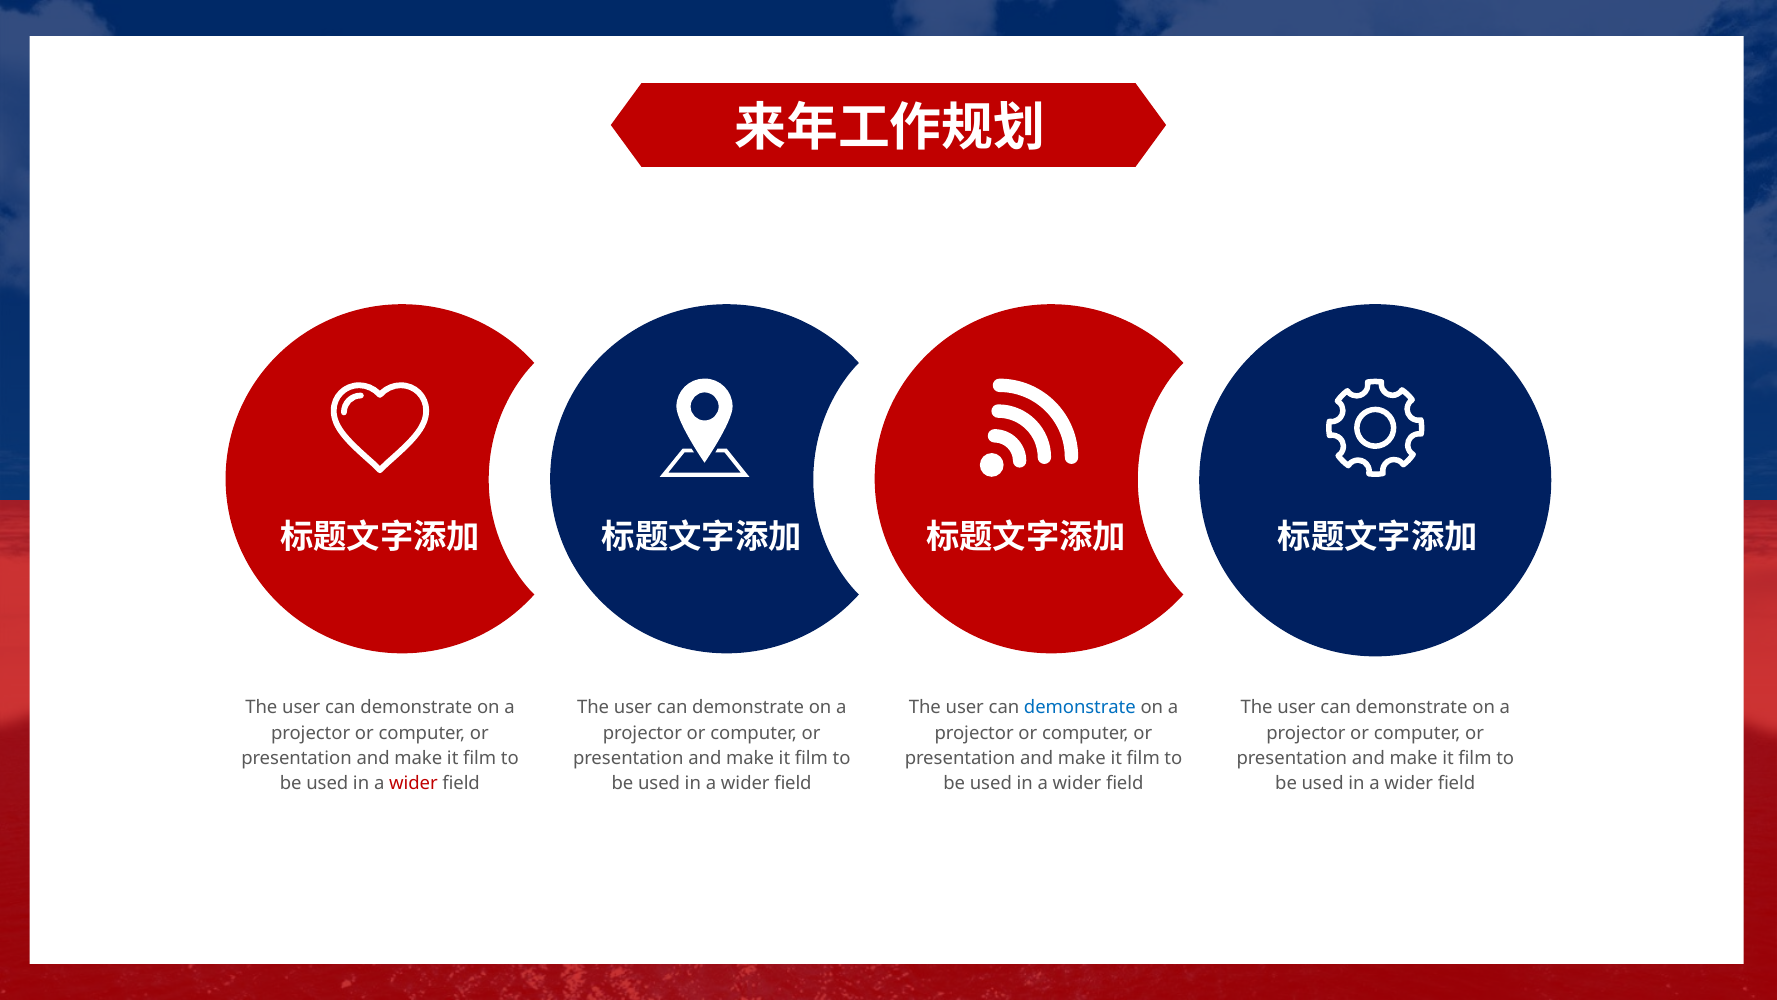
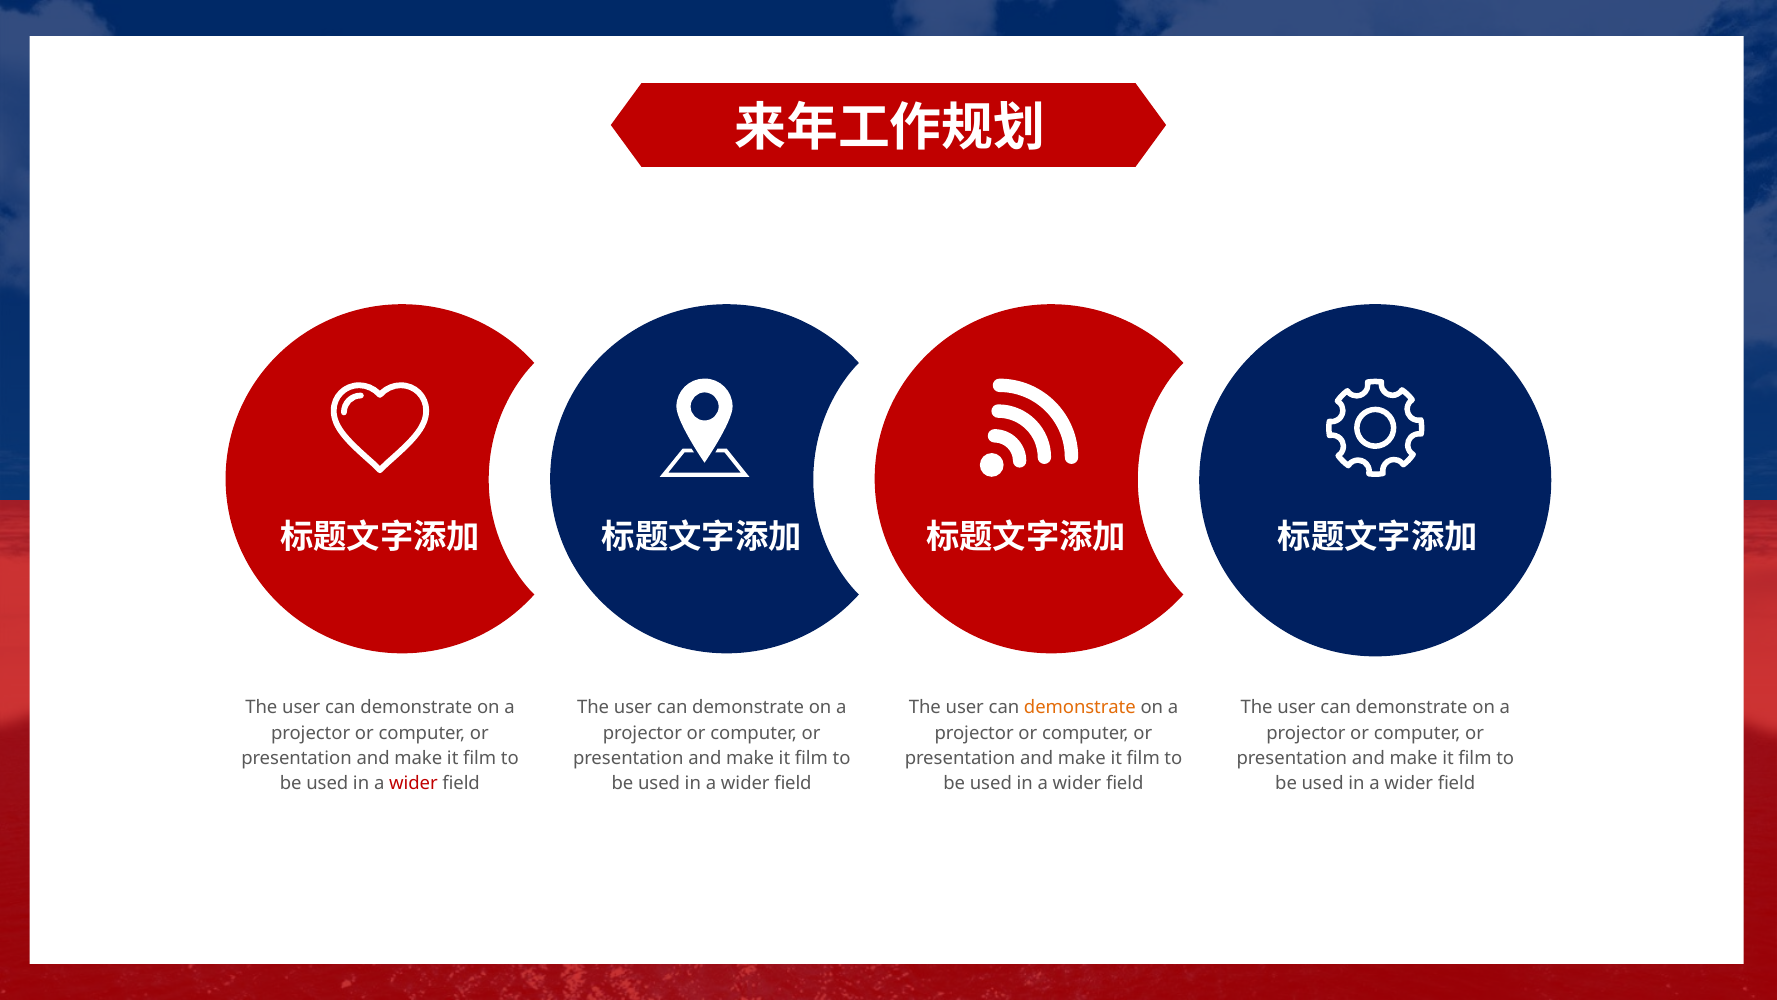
demonstrate colour: blue -> orange (1080, 707)
